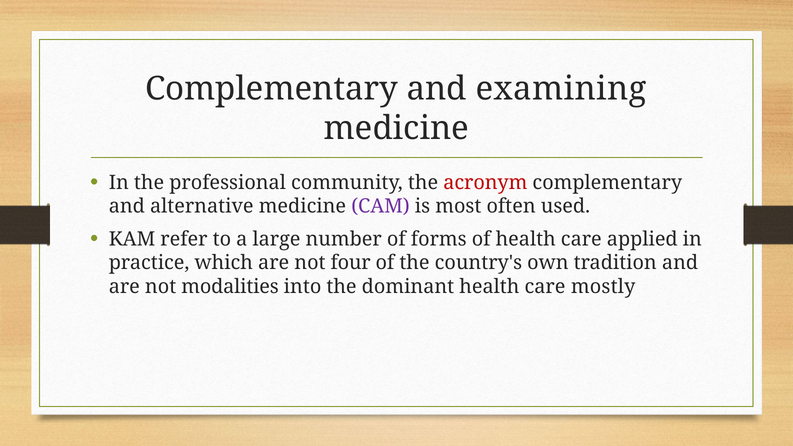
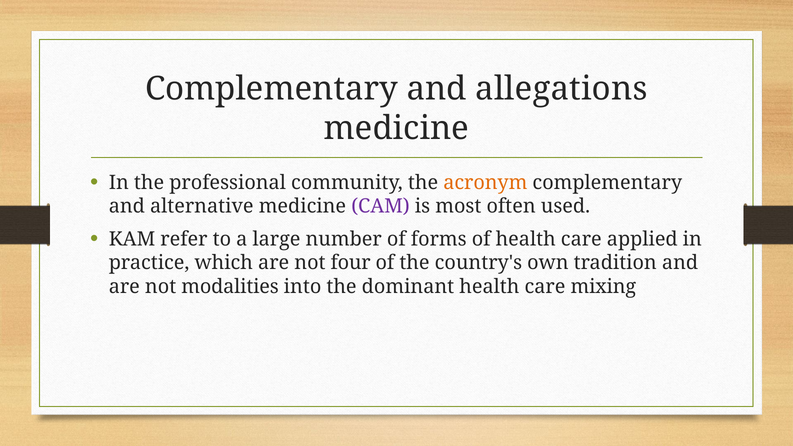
examining: examining -> allegations (561, 89)
acronym colour: red -> orange (485, 183)
mostly: mostly -> mixing (603, 287)
